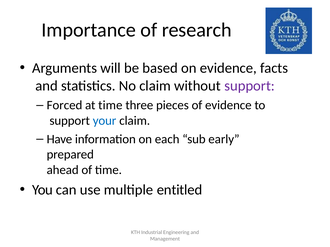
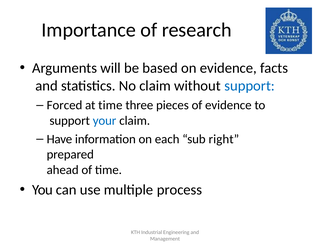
support colour: purple -> blue (250, 86)
early: early -> right (224, 139)
entitled: entitled -> process (179, 190)
